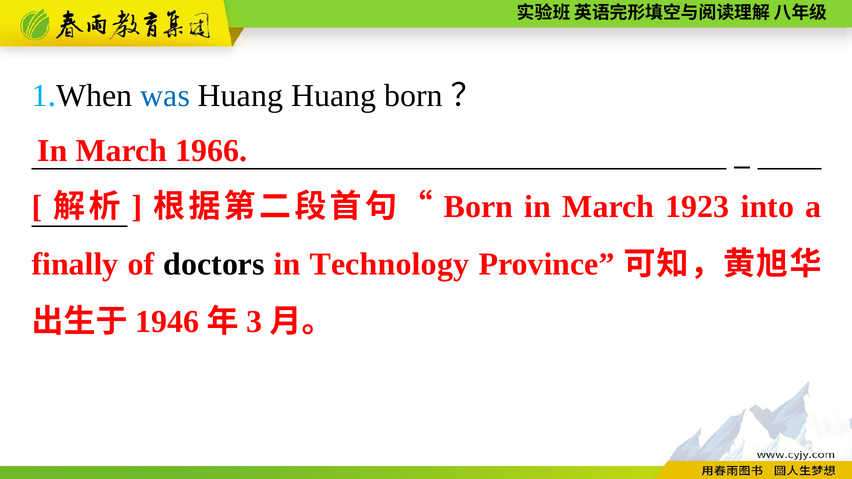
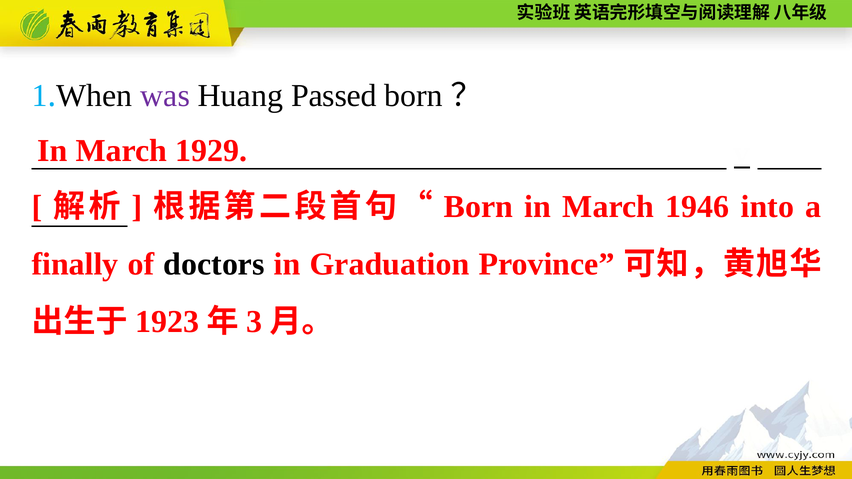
was colour: blue -> purple (165, 96)
Huang Huang: Huang -> Passed (334, 96)
1966: 1966 -> 1929 (211, 151)
1923: 1923 -> 1946 (697, 207)
Technology: Technology -> Graduation (389, 264)
1946: 1946 -> 1923 (167, 322)
